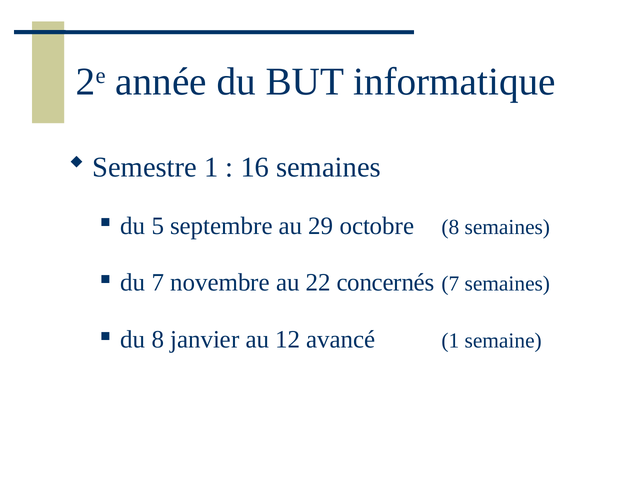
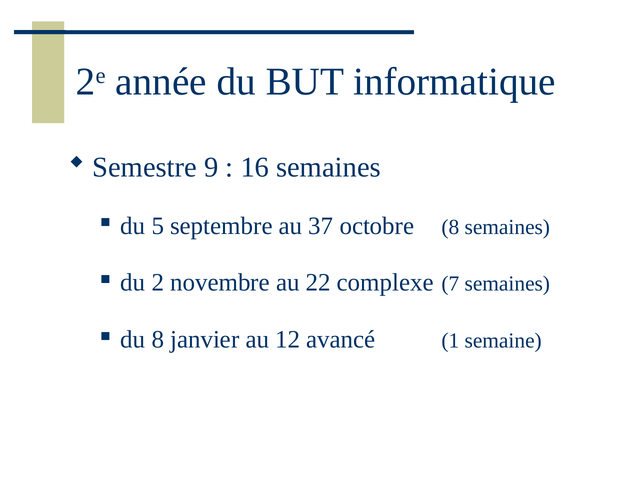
Semestre 1: 1 -> 9 (211, 167)
29: 29 -> 37 (321, 226)
du 7: 7 -> 2 (158, 282)
concernés: concernés -> complexe (385, 282)
